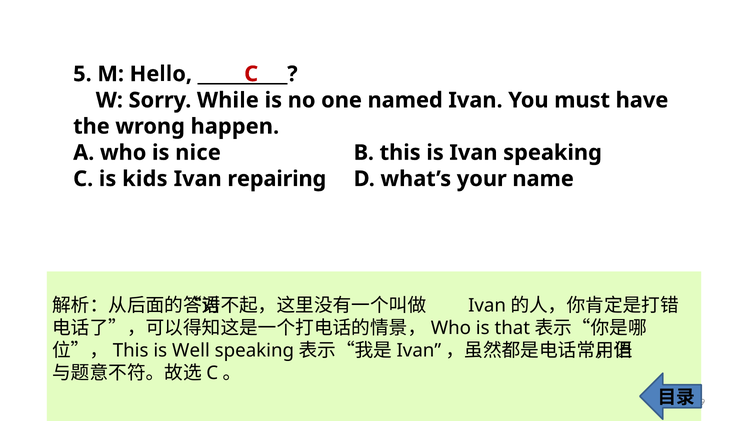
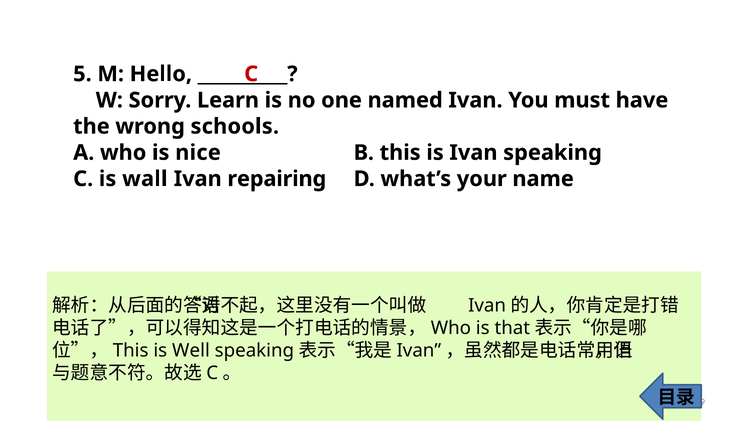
While: While -> Learn (228, 100)
happen: happen -> schools (235, 126)
kids: kids -> wall (145, 179)
